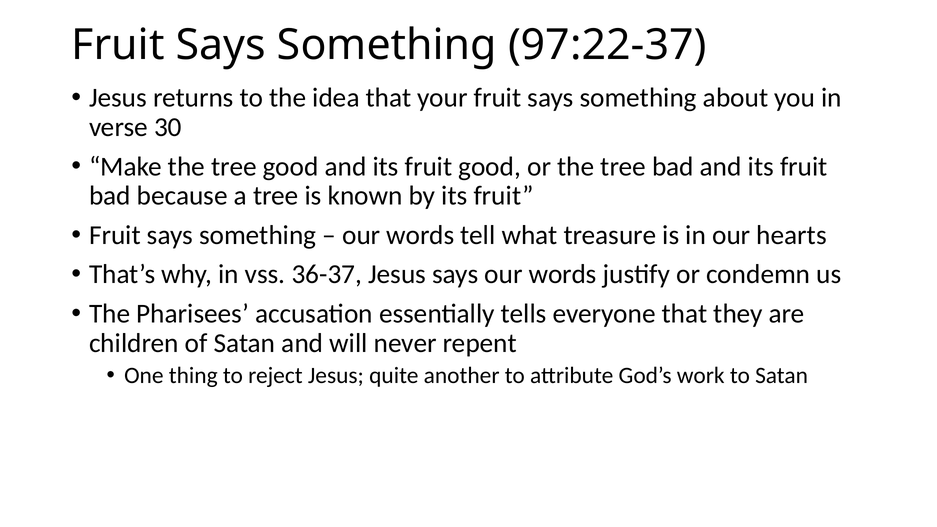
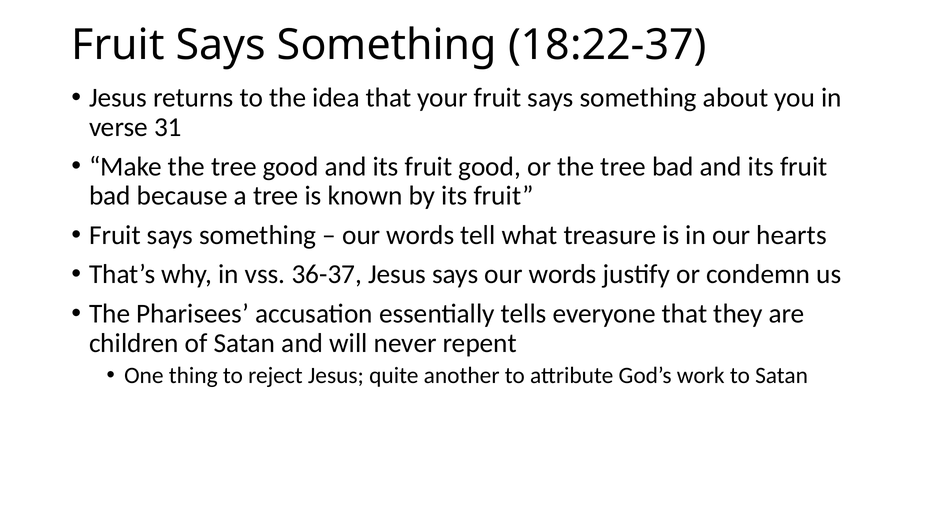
97:22-37: 97:22-37 -> 18:22-37 (607, 45)
30: 30 -> 31 (168, 127)
